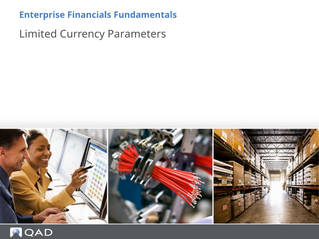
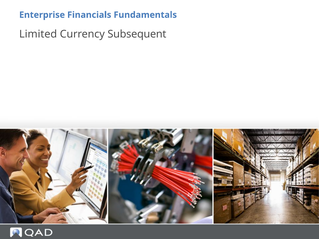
Parameters: Parameters -> Subsequent (137, 34)
